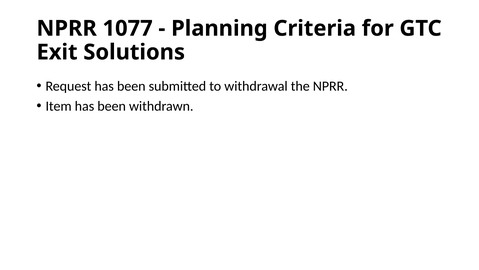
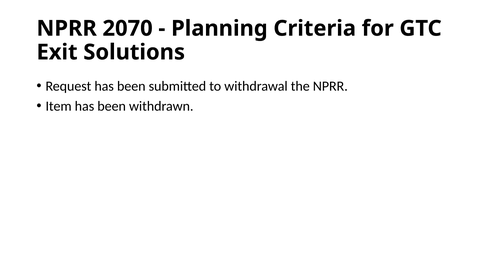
1077: 1077 -> 2070 (128, 28)
